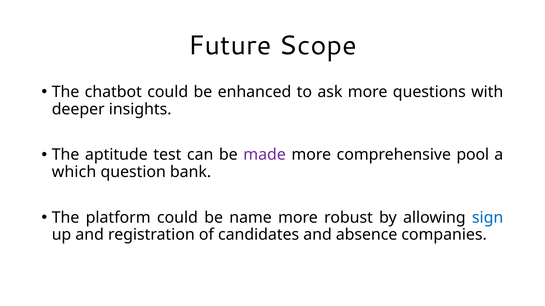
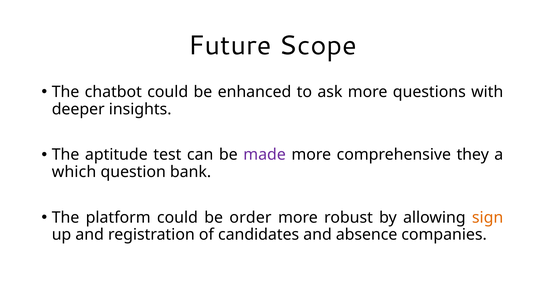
pool: pool -> they (473, 155)
name: name -> order (250, 218)
sign colour: blue -> orange (488, 218)
